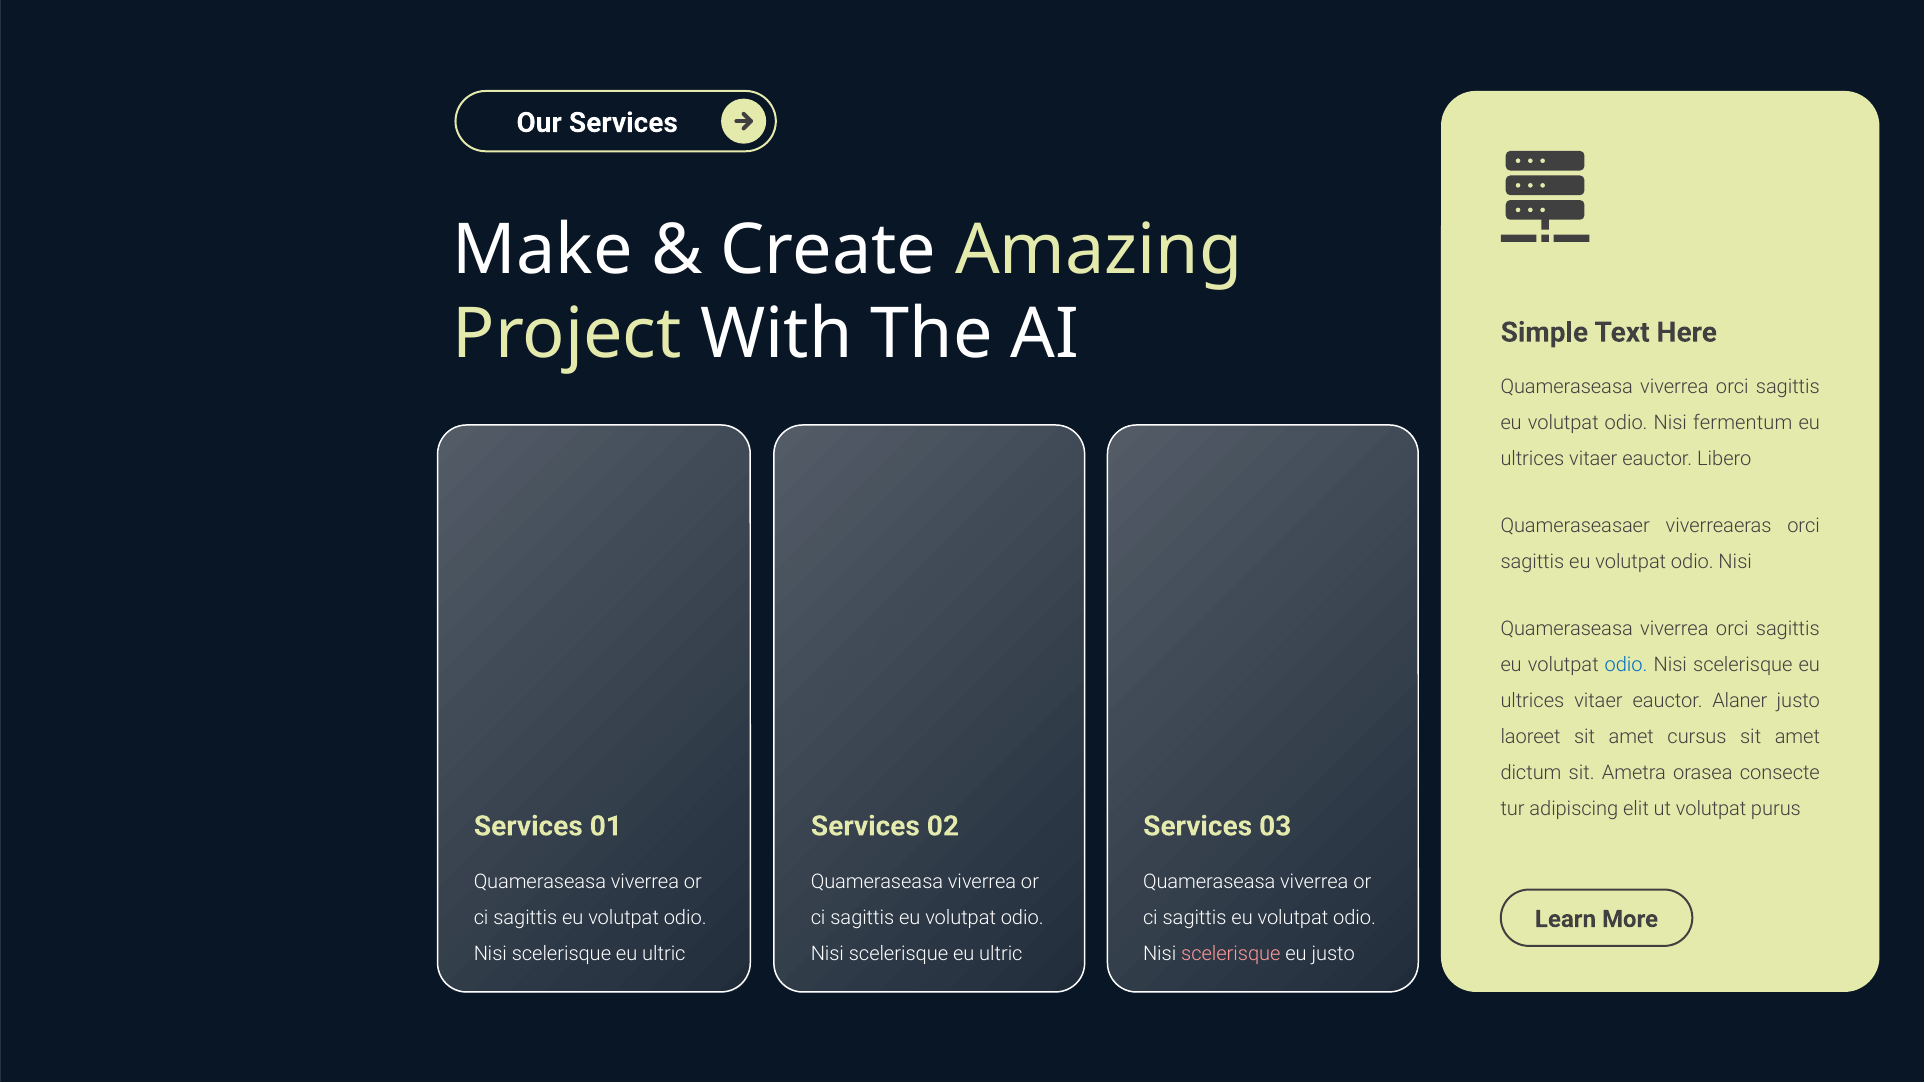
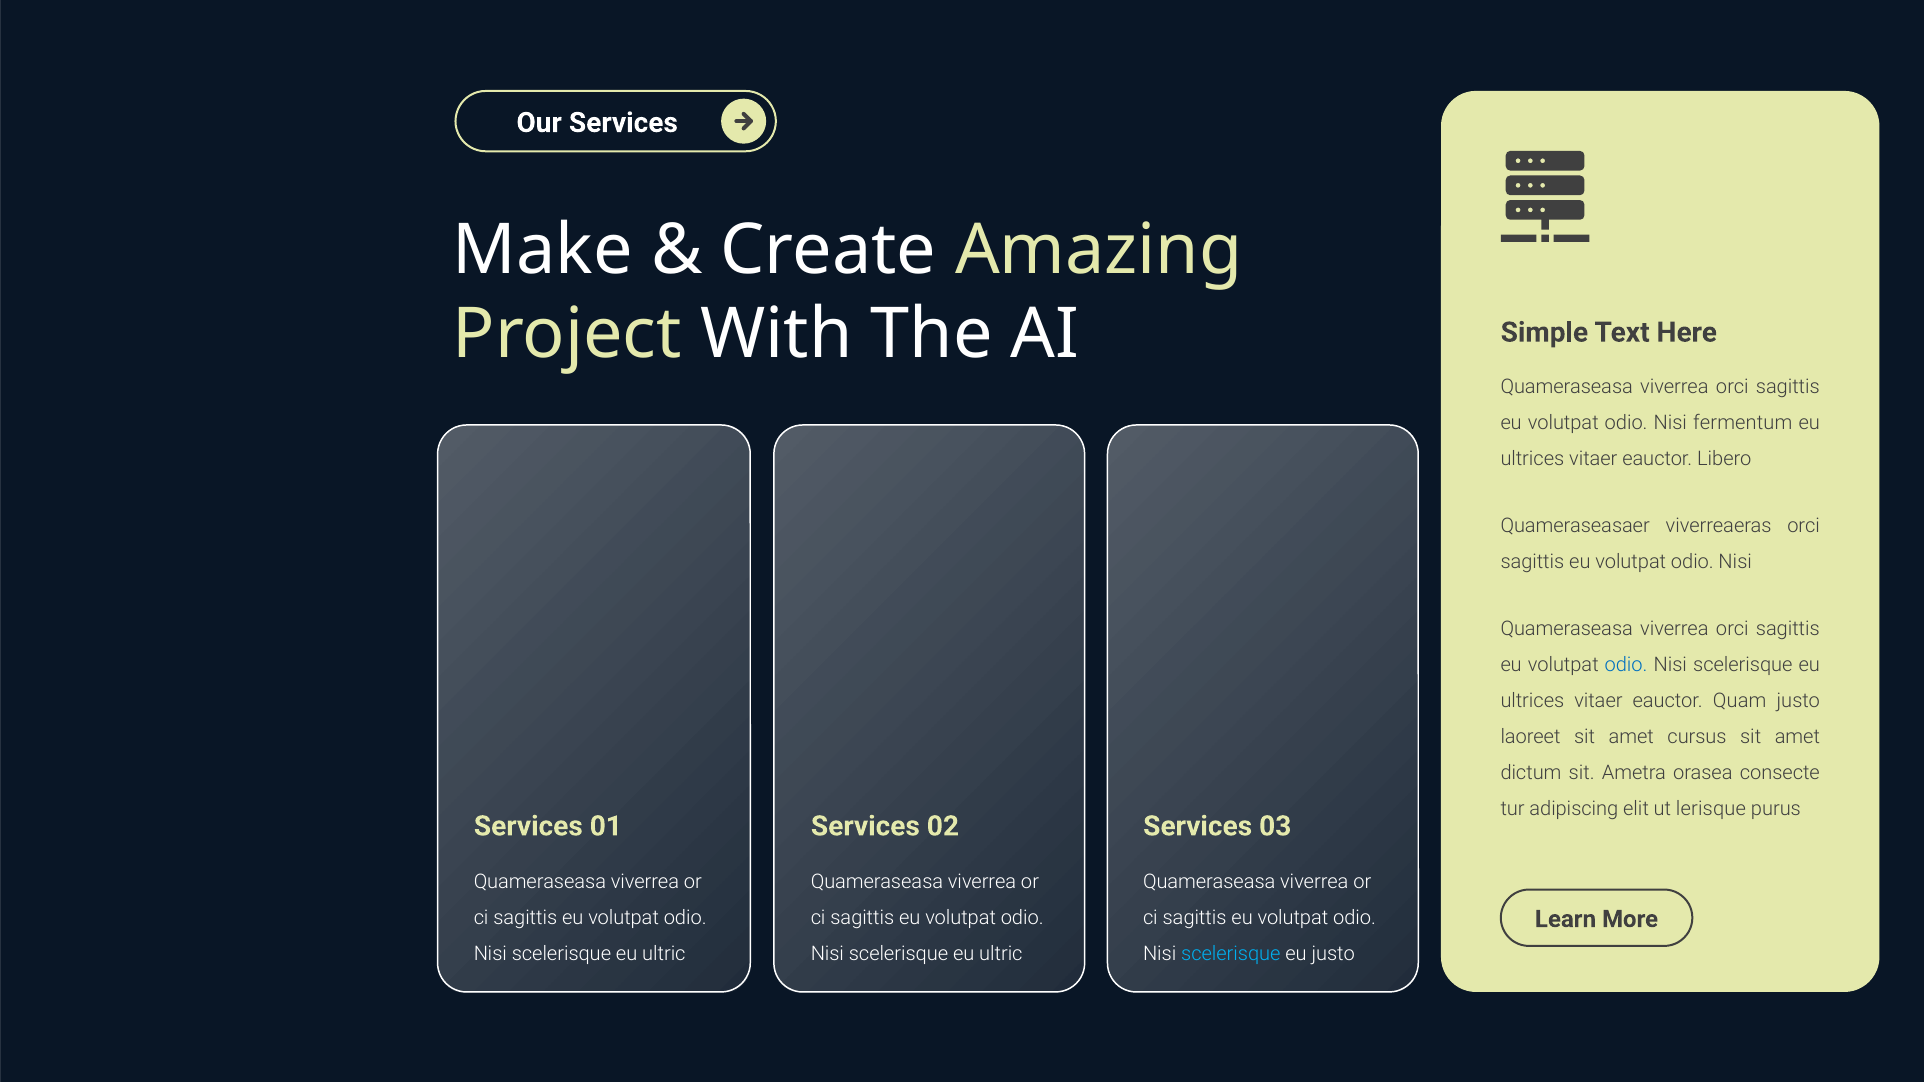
Alaner: Alaner -> Quam (1740, 701)
ut volutpat: volutpat -> lerisque (1711, 809)
scelerisque colour: pink -> light blue (1231, 954)
